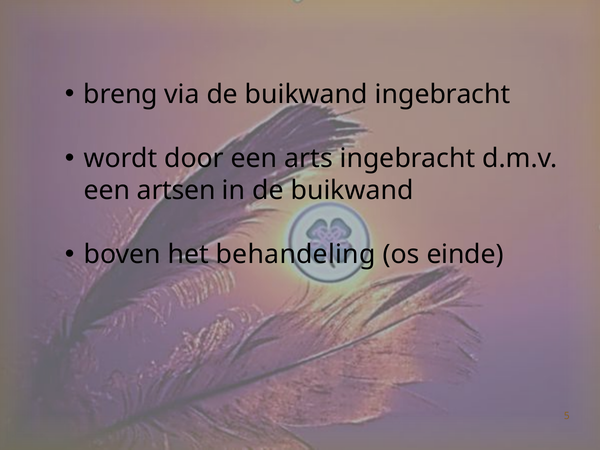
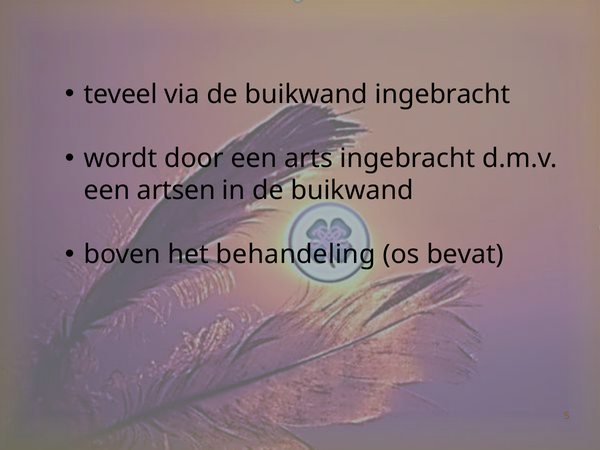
breng: breng -> teveel (121, 95)
einde: einde -> bevat (465, 255)
